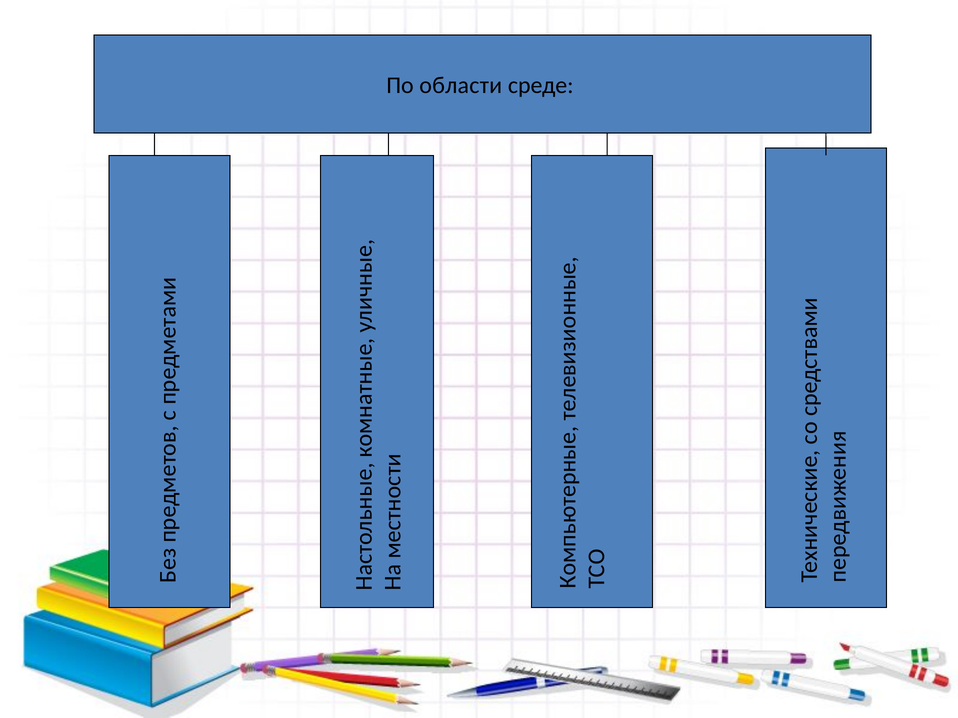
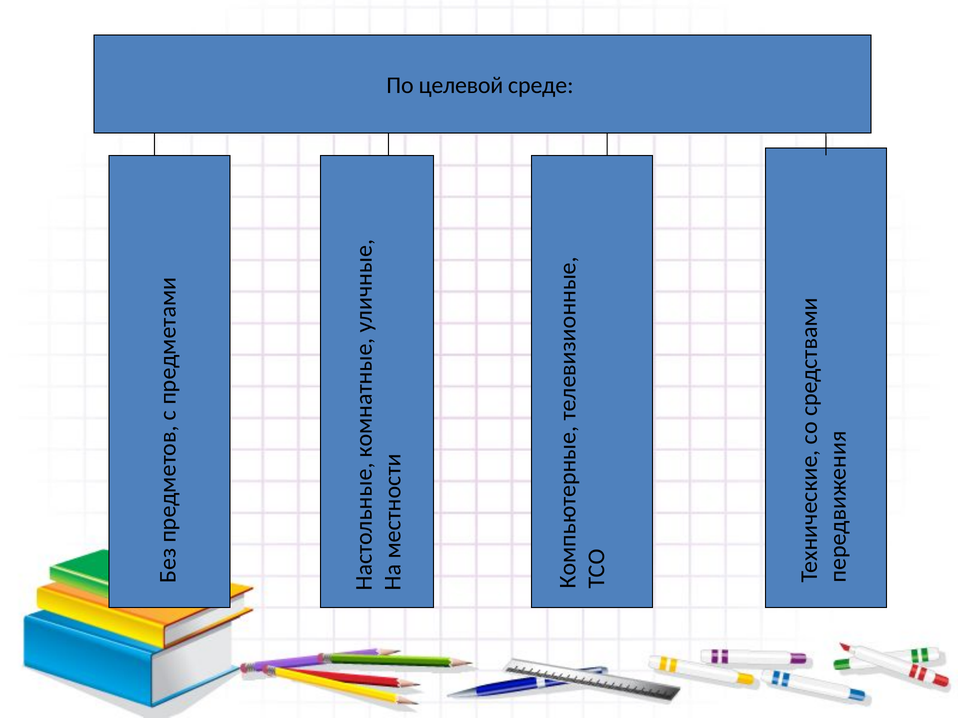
области: области -> целевой (461, 86)
